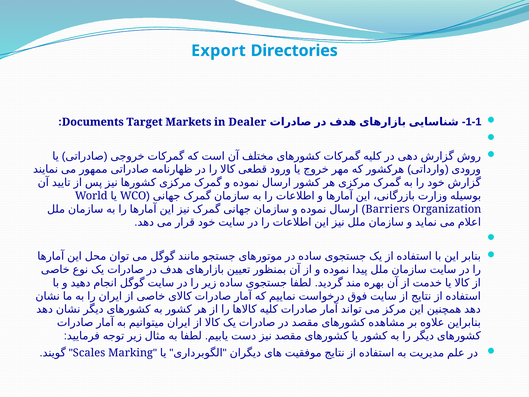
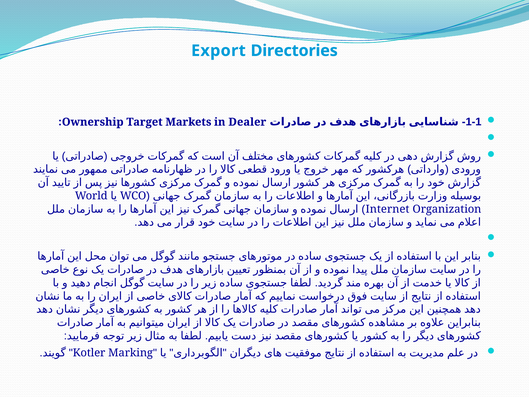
Documents: Documents -> Ownership (93, 122)
Barriers: Barriers -> Internet (388, 209)
Scales: Scales -> Kotler (89, 353)
